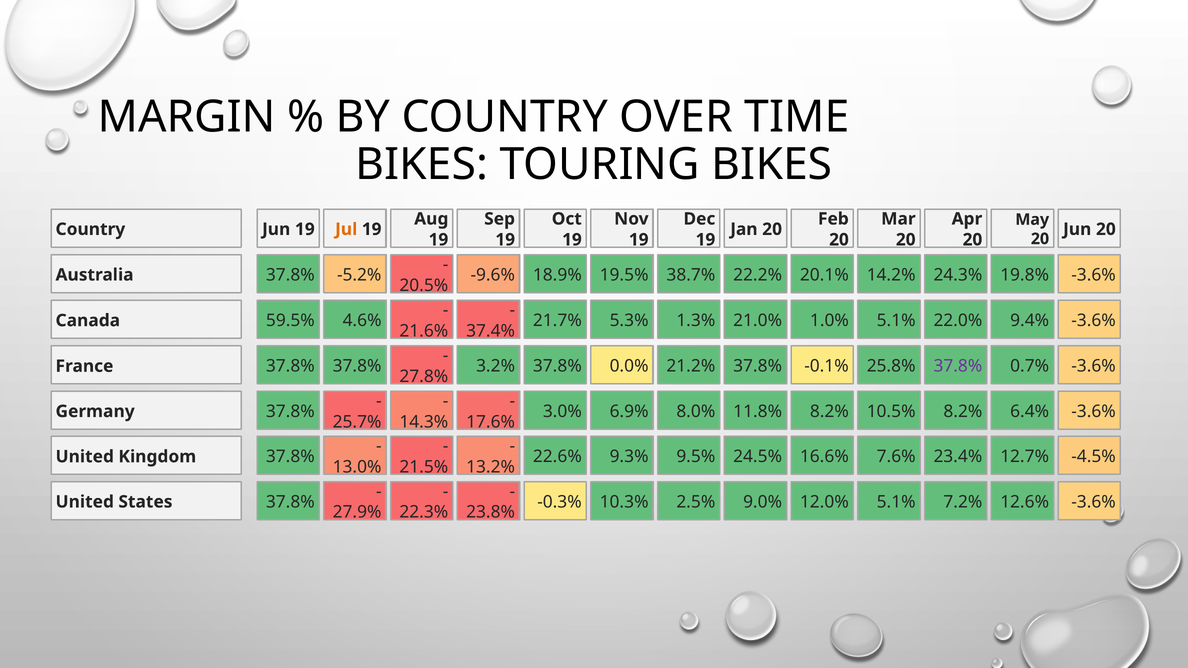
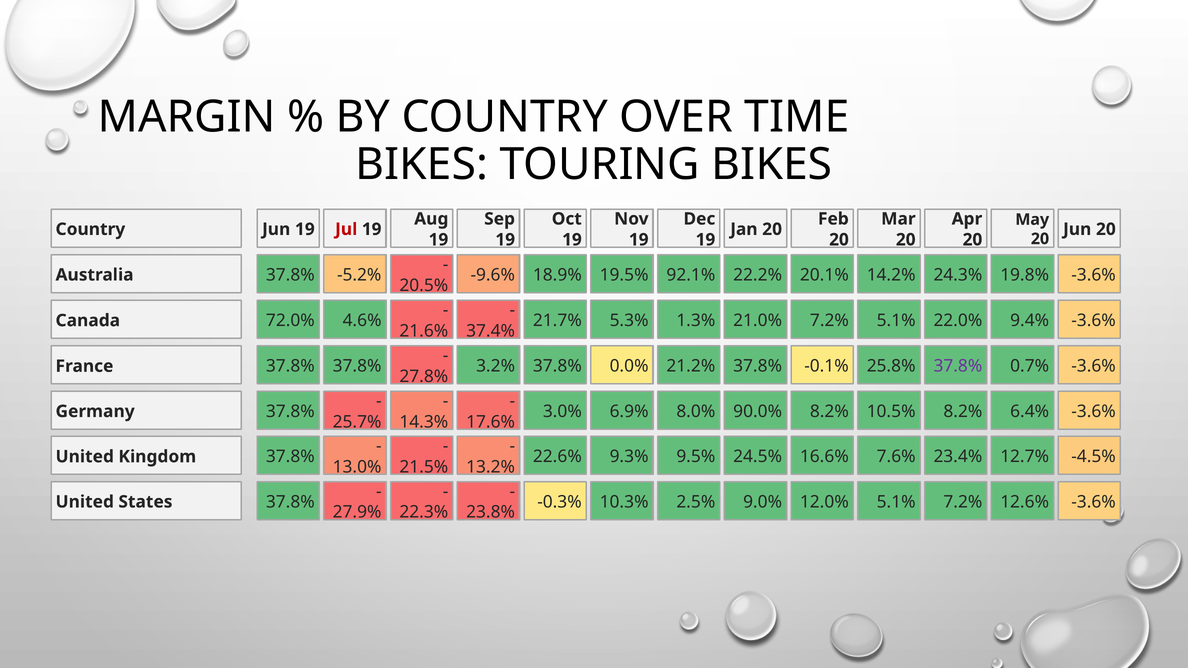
Jul colour: orange -> red (346, 229)
38.7%: 38.7% -> 92.1% (691, 275)
59.5%: 59.5% -> 72.0% (290, 321)
21.0% 1.0%: 1.0% -> 7.2% (829, 321)
11.8%: 11.8% -> 90.0% (758, 412)
